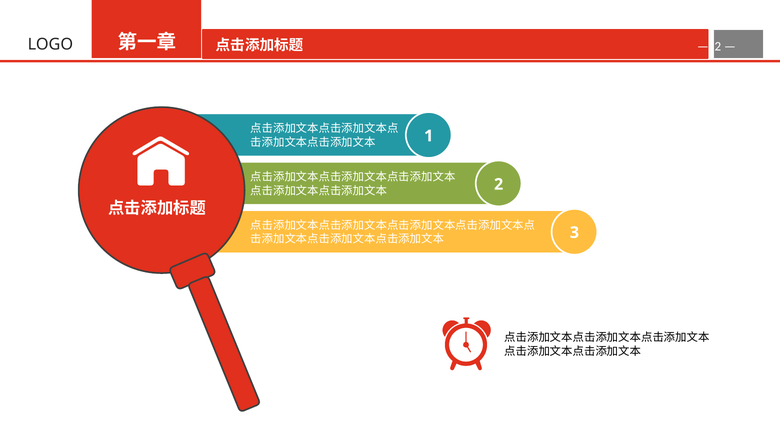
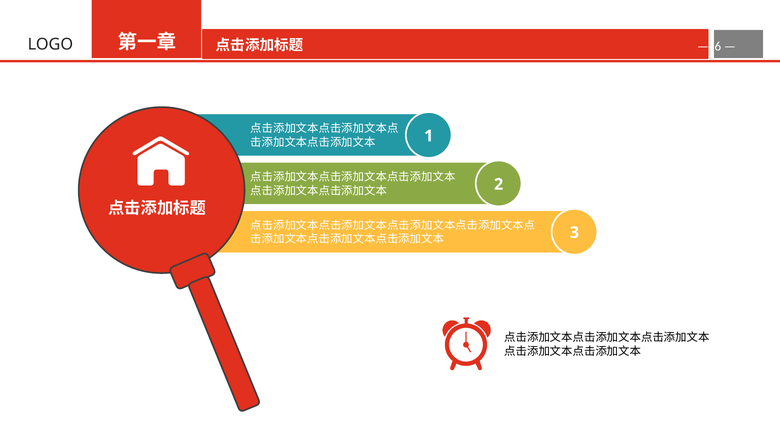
2: 2 -> 6 (718, 47)
